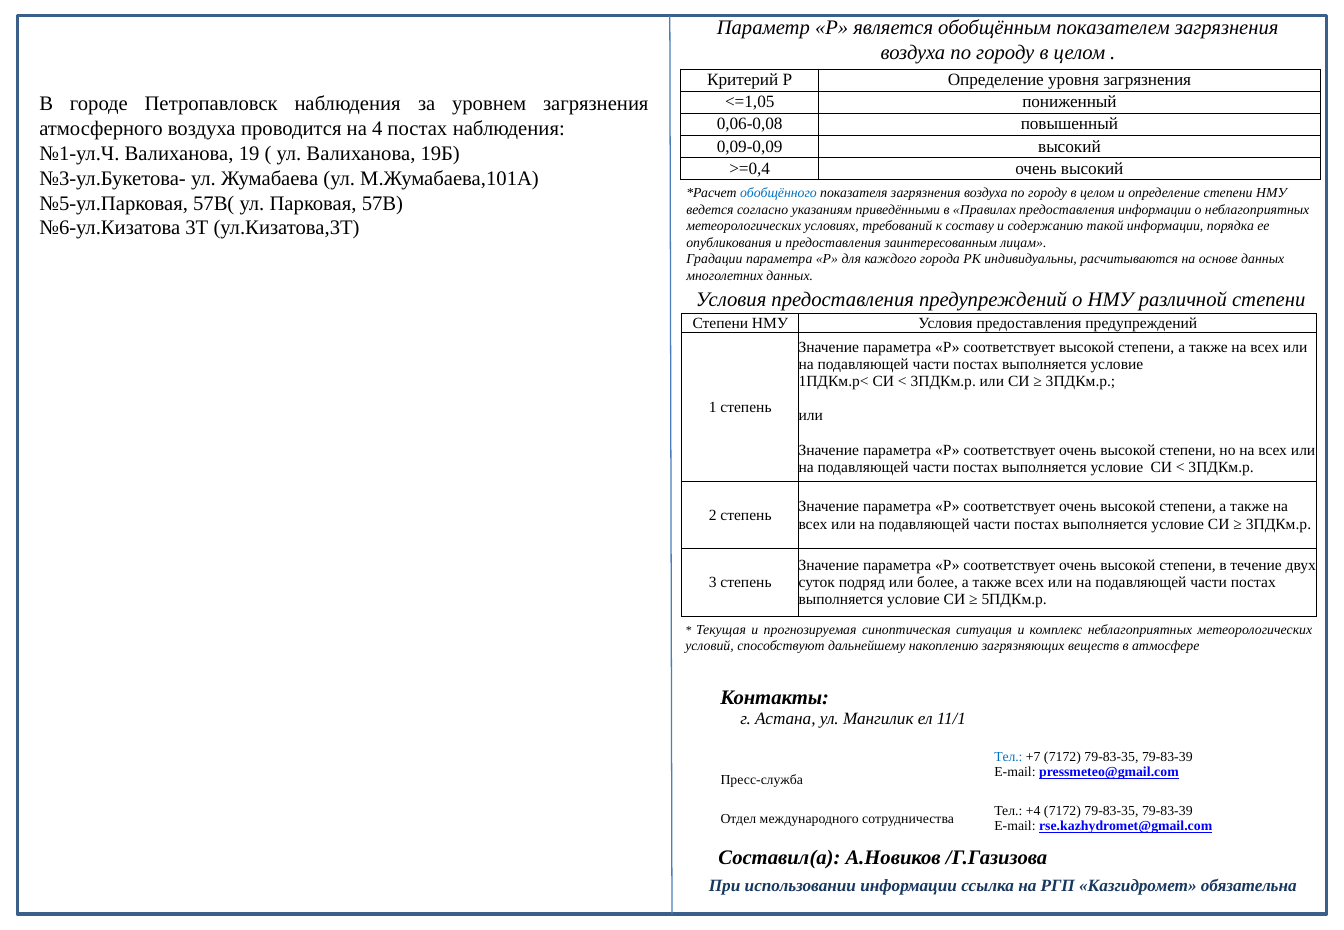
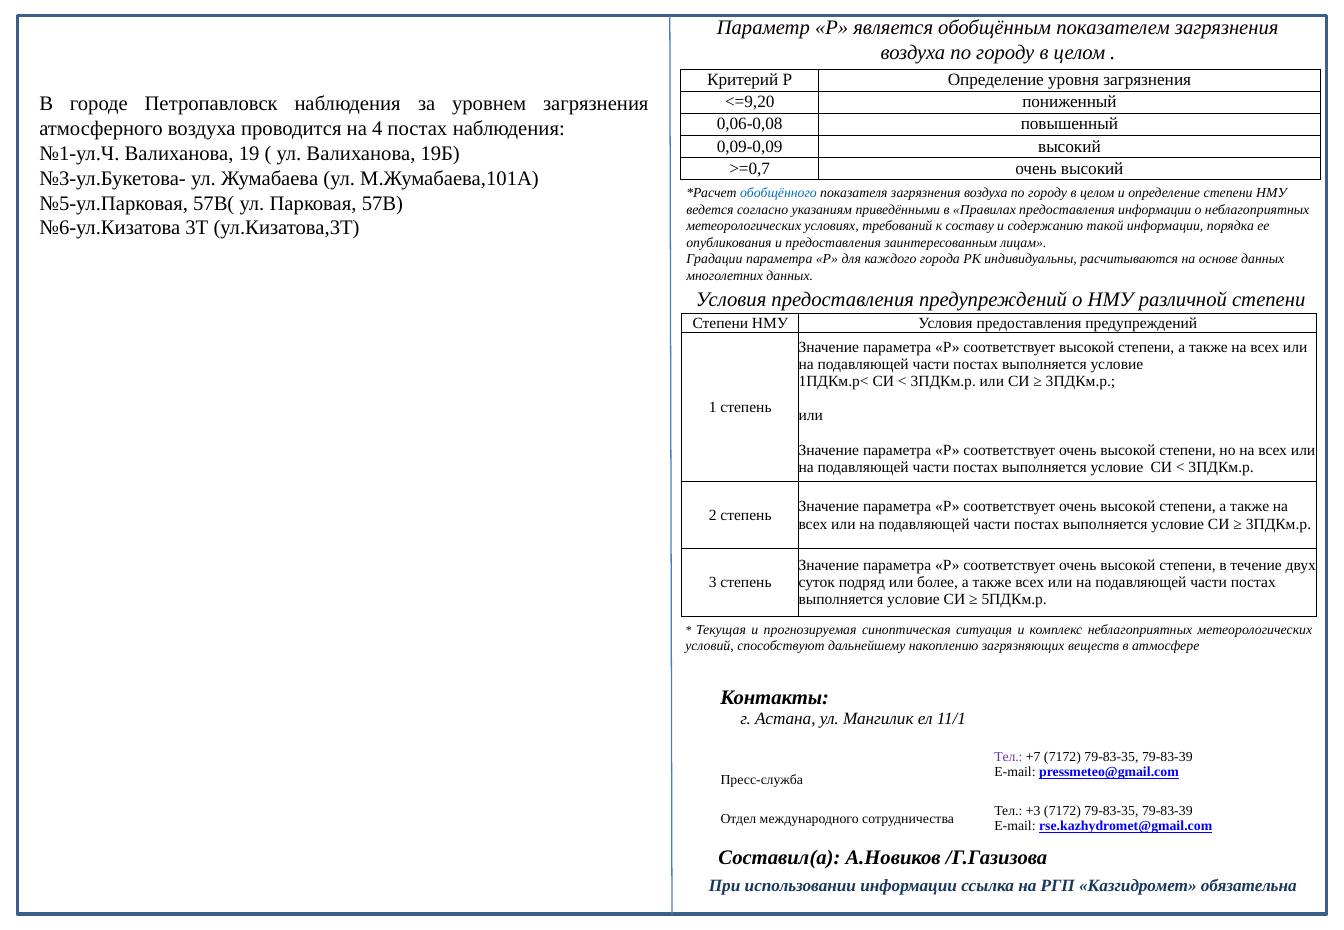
<=1,05: <=1,05 -> <=9,20 (750, 102)
>=0,4: >=0,4 -> >=0,7 (750, 169)
Тел colour: blue -> purple (1008, 757)
+4: +4 -> +3 (1033, 811)
